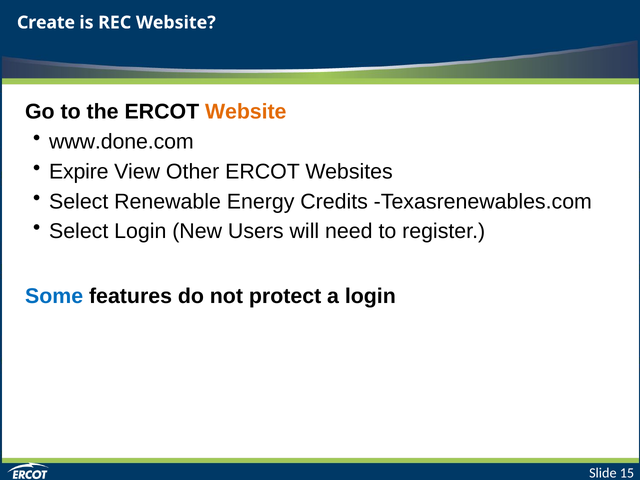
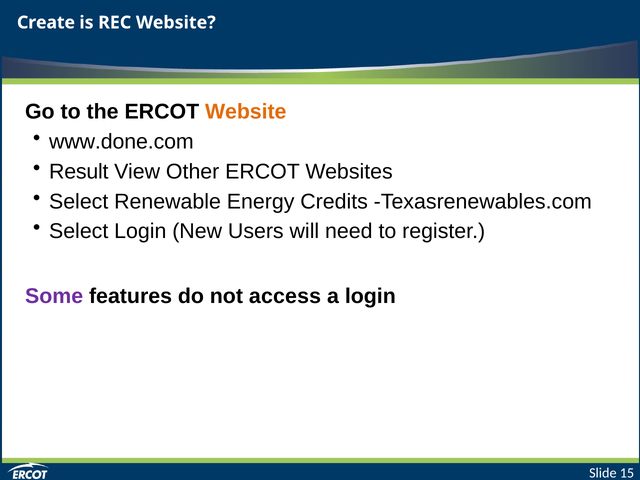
Expire: Expire -> Result (79, 172)
Some colour: blue -> purple (54, 296)
protect: protect -> access (285, 296)
